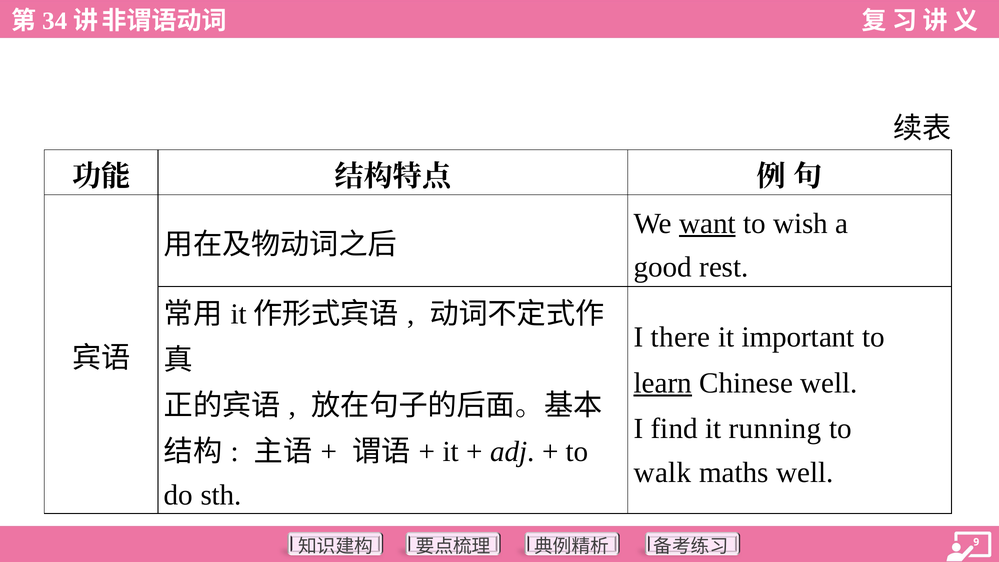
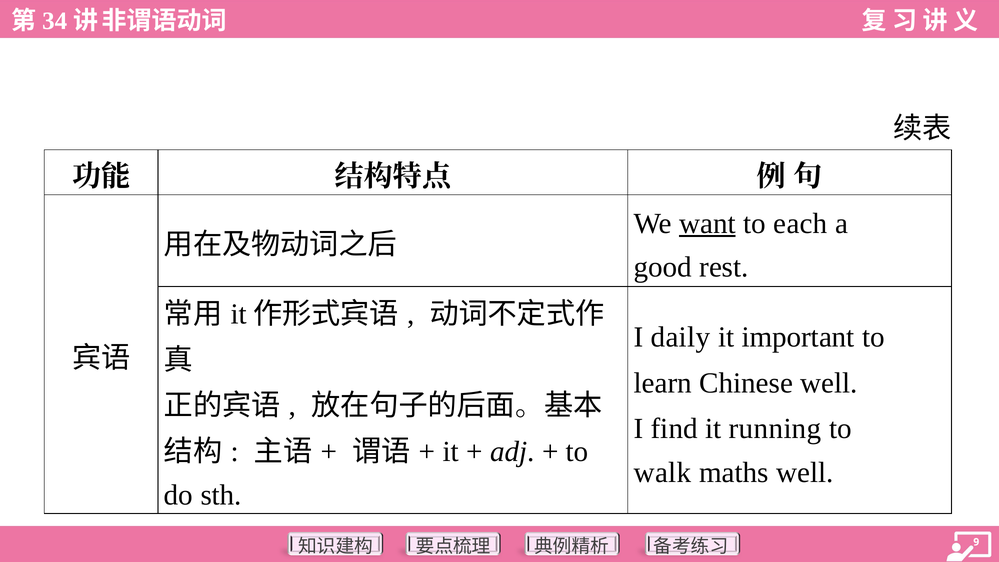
wish: wish -> each (800, 224)
there: there -> daily (681, 337)
learn underline: present -> none (663, 383)
